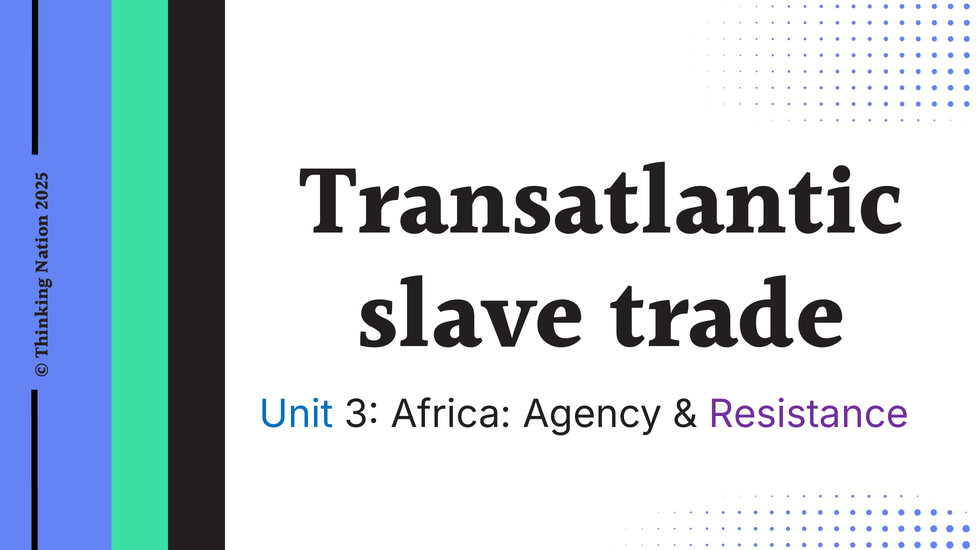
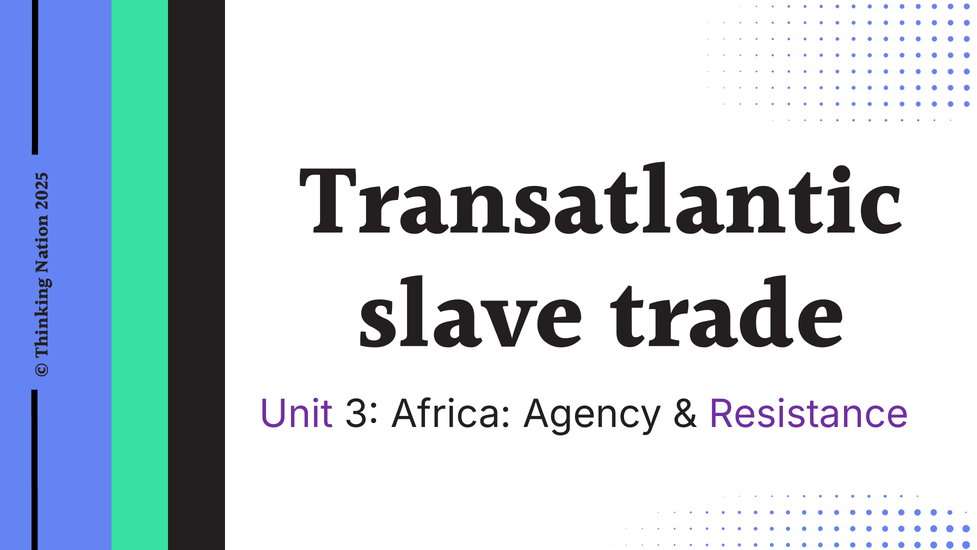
Unit colour: blue -> purple (296, 414)
